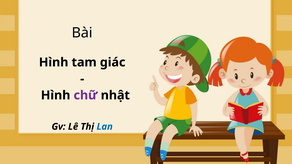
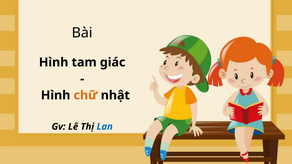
chữ colour: purple -> orange (86, 95)
